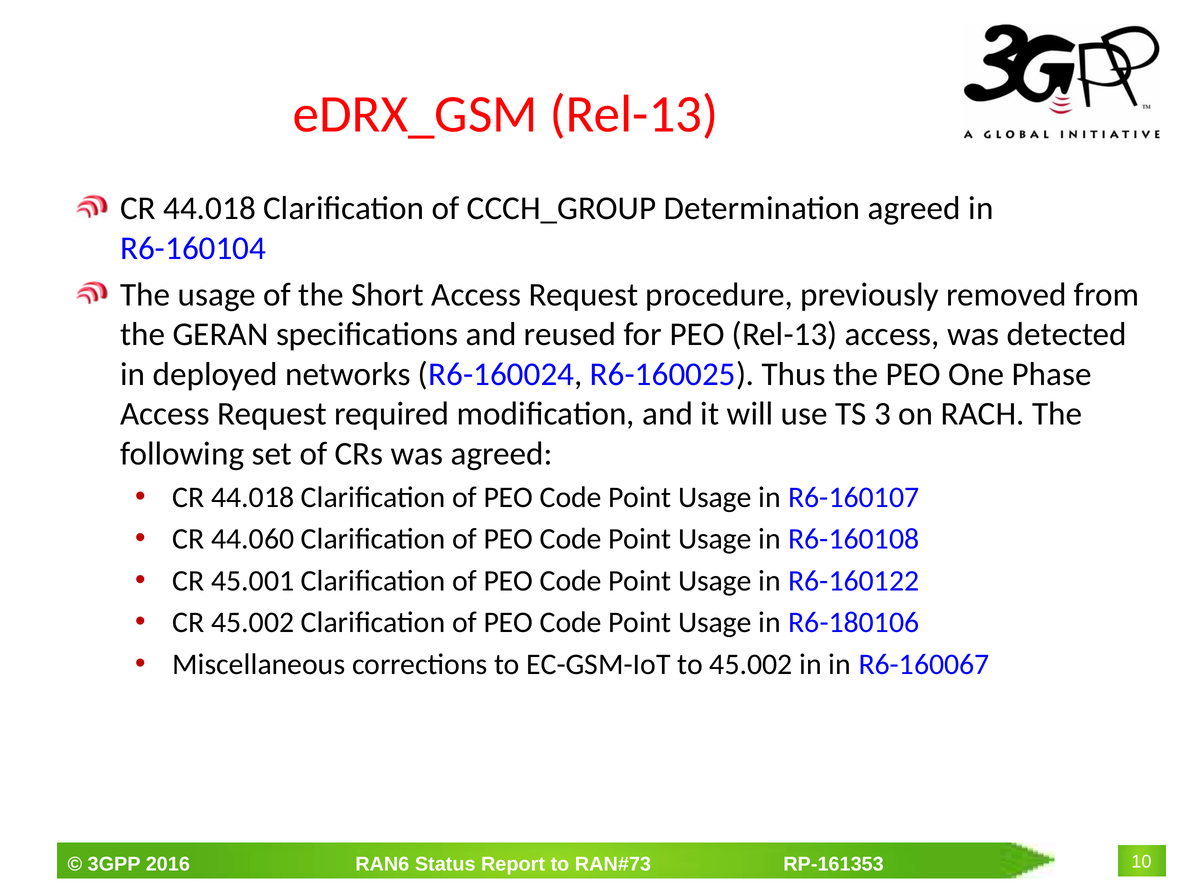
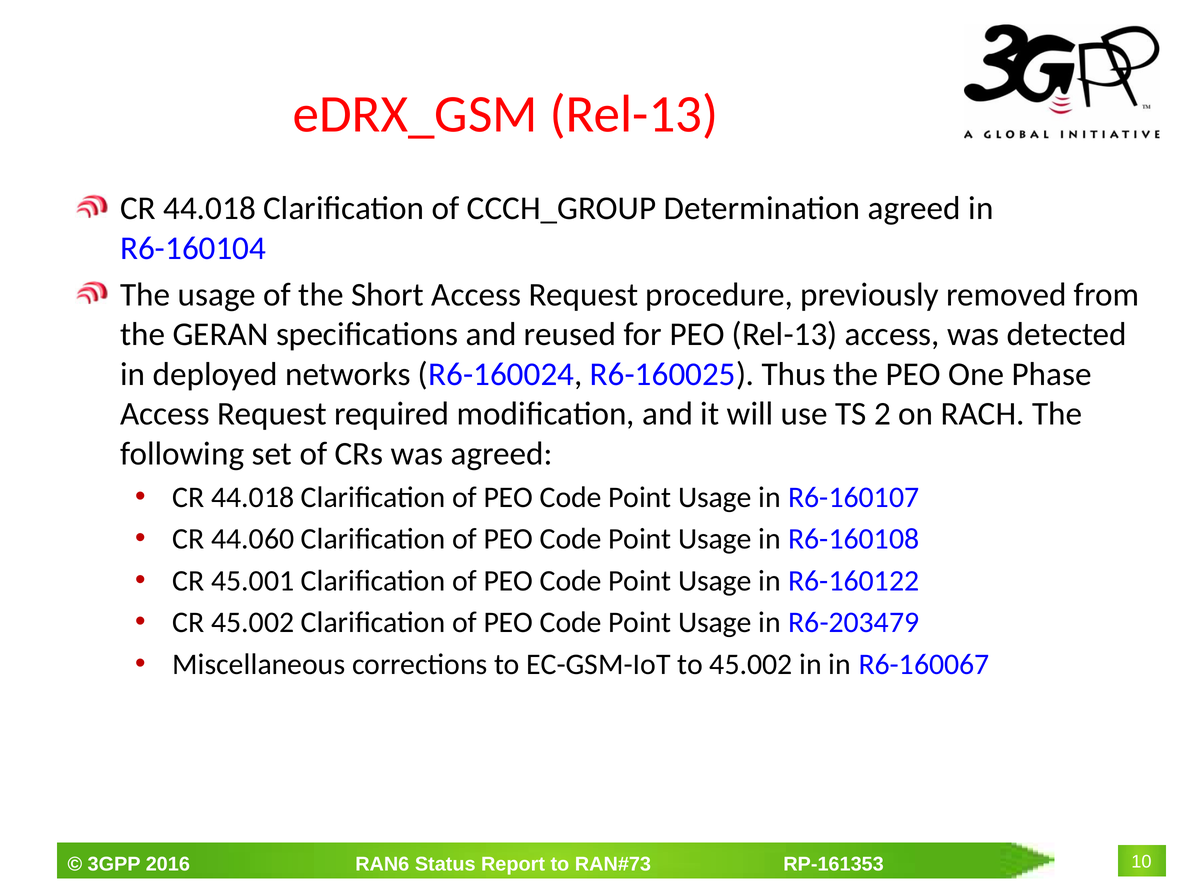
3: 3 -> 2 (882, 414)
R6-180106: R6-180106 -> R6-203479 (854, 623)
